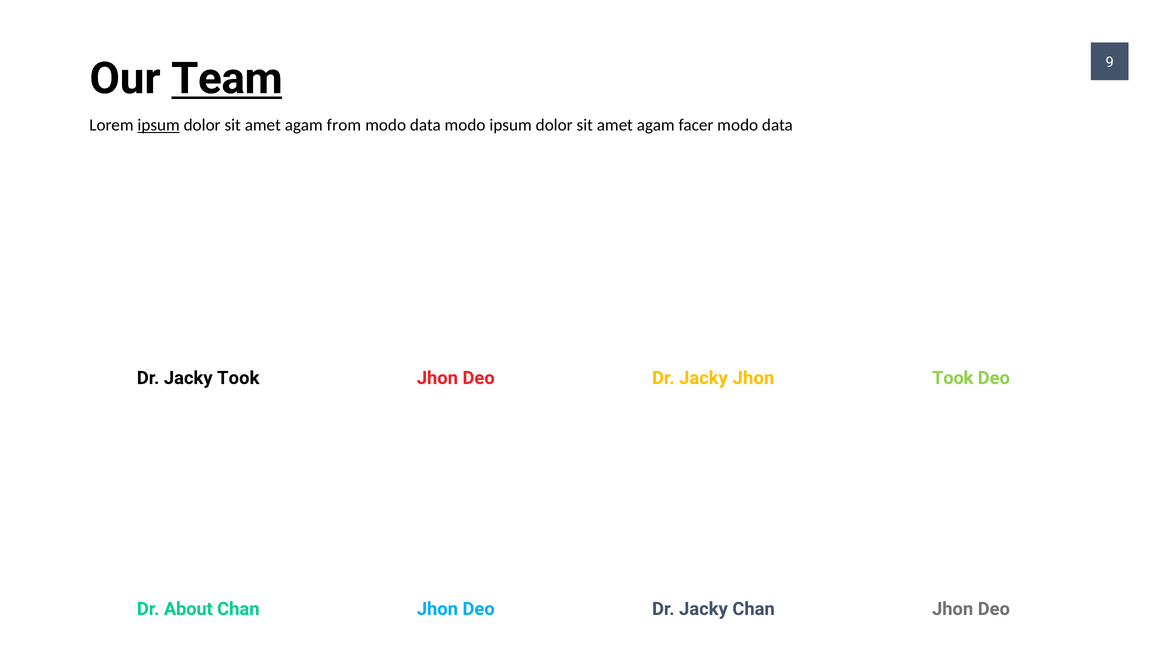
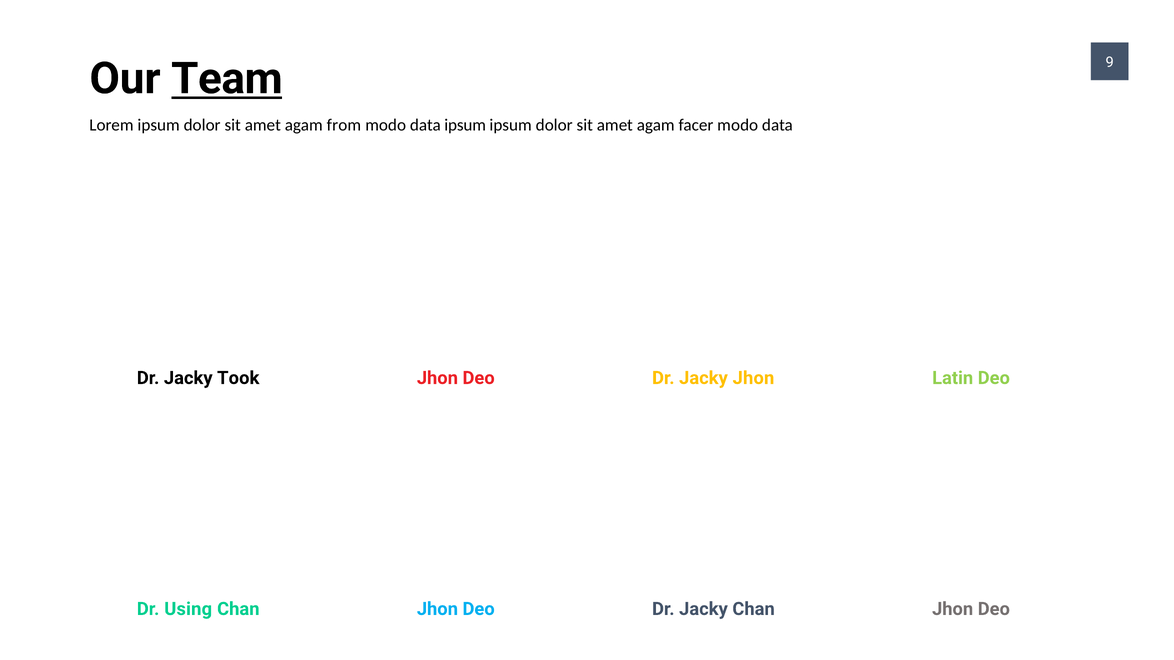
ipsum underline: present -> none (159, 125)
data modo: modo -> ipsum (465, 125)
Deo Took: Took -> Latin (953, 378)
About: About -> Using (188, 609)
